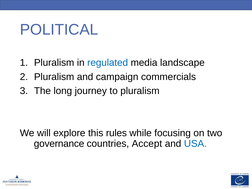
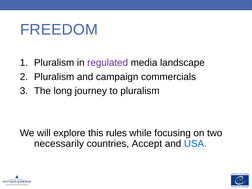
POLITICAL: POLITICAL -> FREEDOM (59, 30)
regulated colour: blue -> purple (108, 63)
governance: governance -> necessarily (59, 144)
